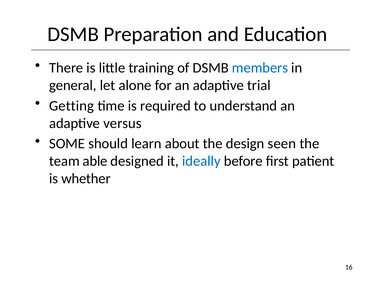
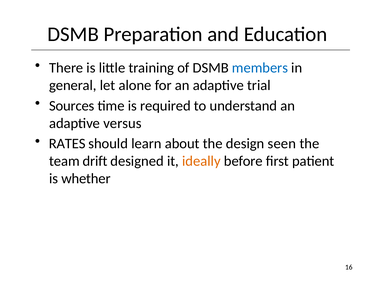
Getting: Getting -> Sources (72, 106)
SOME: SOME -> RATES (67, 144)
able: able -> drift (95, 161)
ideally colour: blue -> orange (201, 161)
